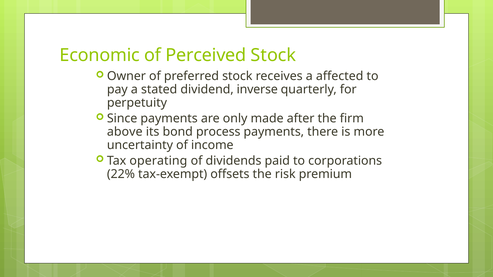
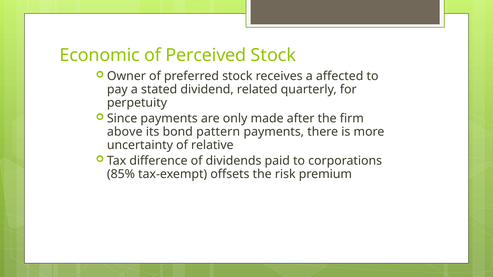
inverse: inverse -> related (257, 90)
process: process -> pattern (218, 132)
income: income -> relative (212, 145)
operating: operating -> difference (158, 161)
22%: 22% -> 85% (121, 174)
